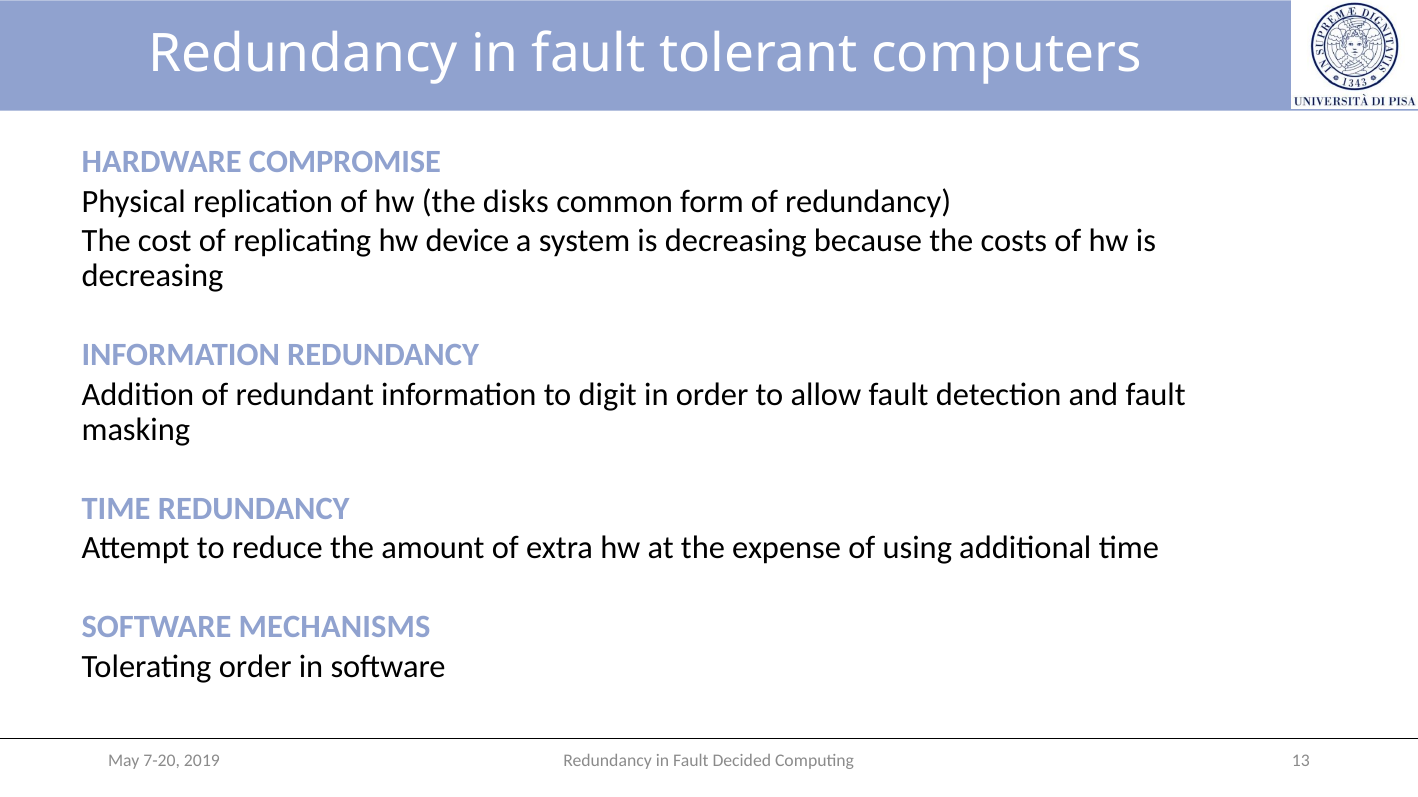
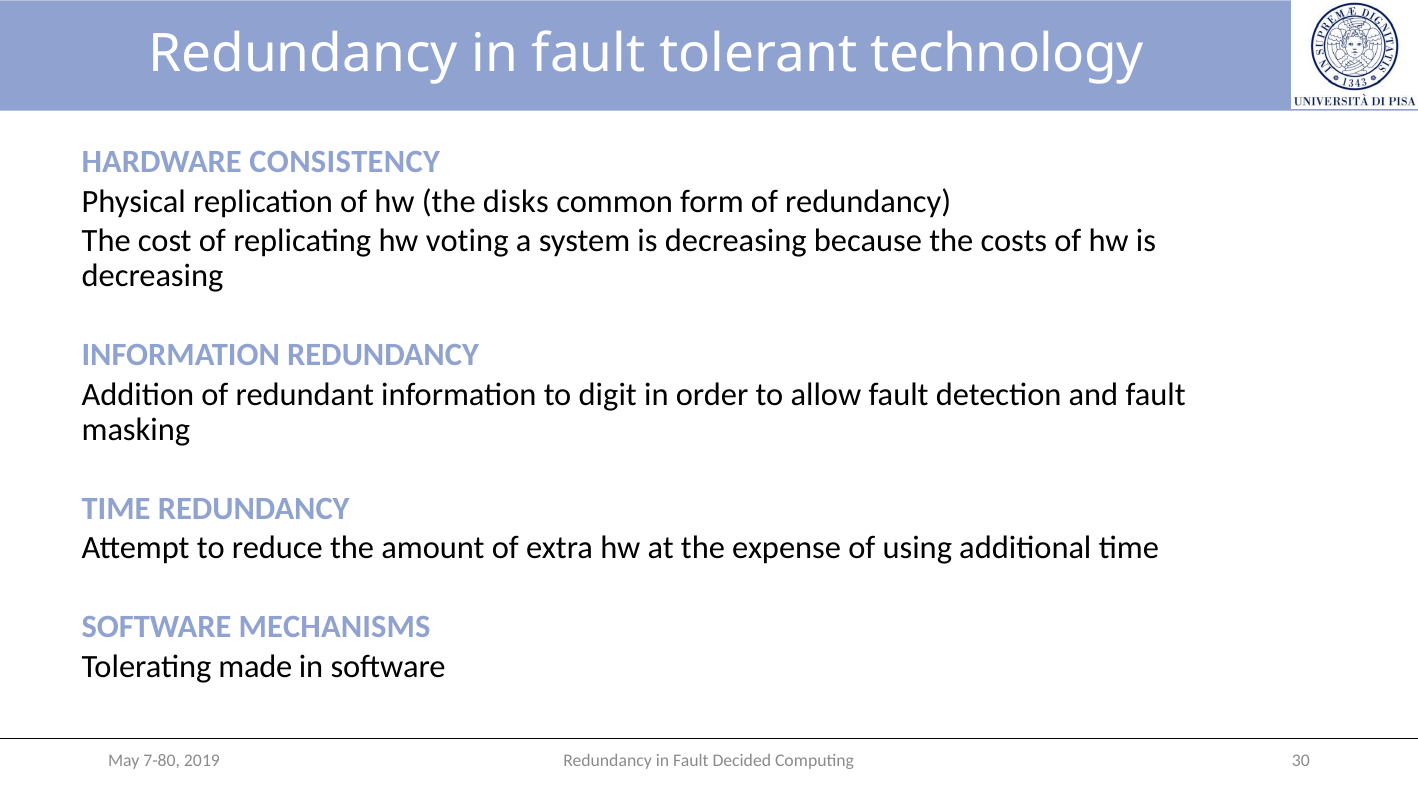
computers: computers -> technology (1007, 54)
COMPROMISE: COMPROMISE -> CONSISTENCY (345, 162)
device: device -> voting (467, 241)
Tolerating order: order -> made (255, 667)
13: 13 -> 30 (1301, 762)
7-20: 7-20 -> 7-80 (162, 762)
